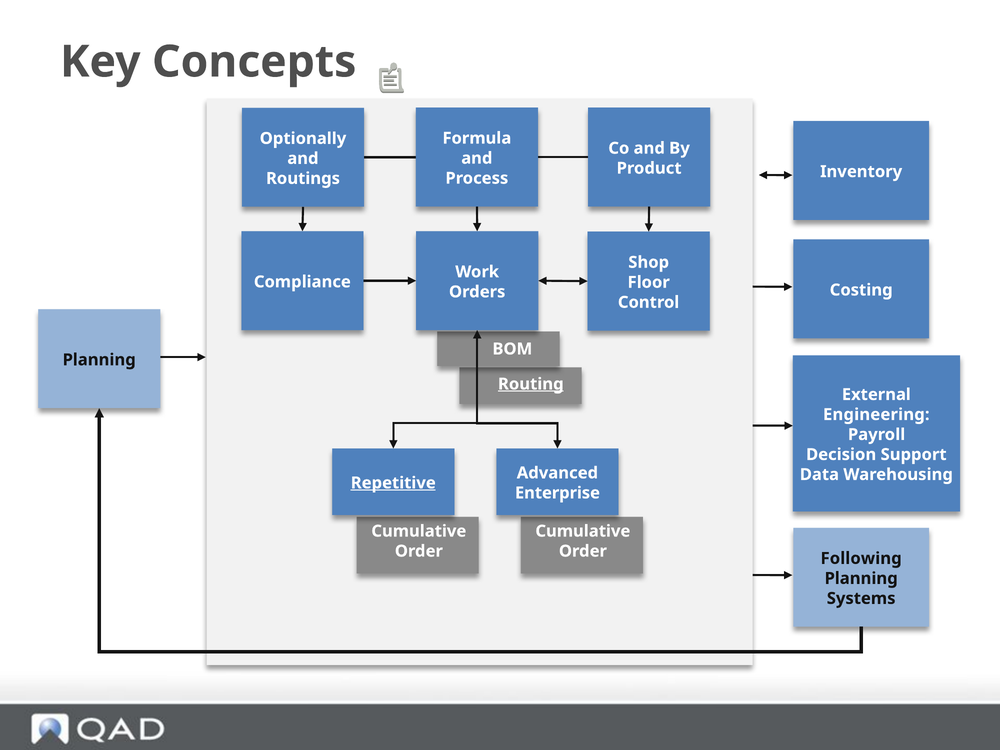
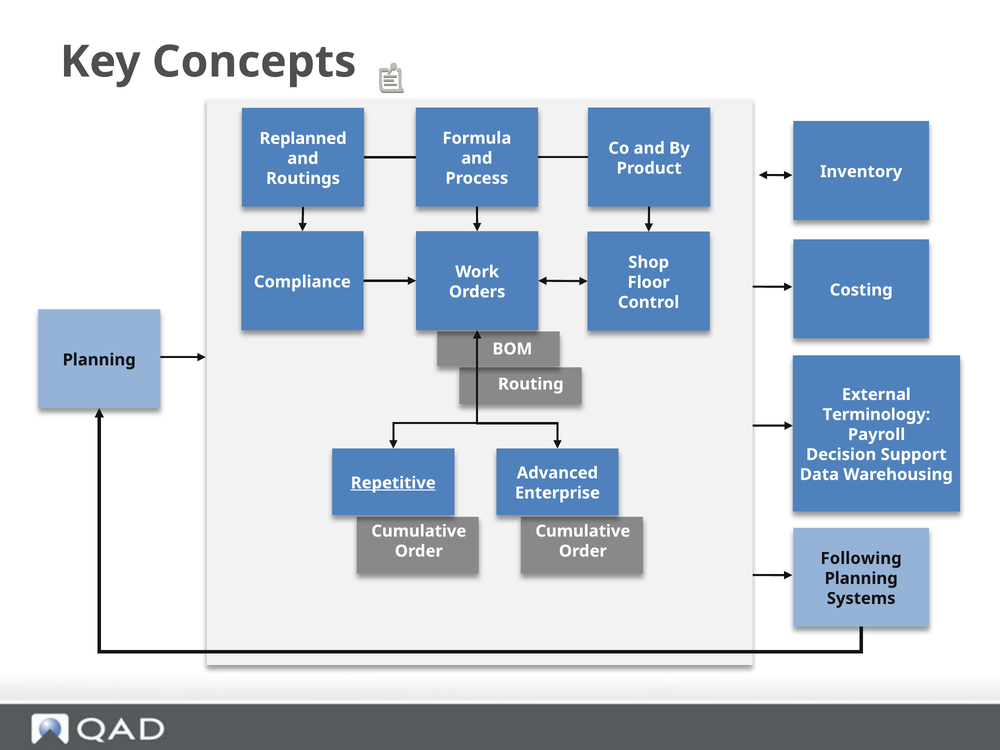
Optionally: Optionally -> Replanned (303, 138)
Routing underline: present -> none (531, 384)
Engineering: Engineering -> Terminology (876, 415)
